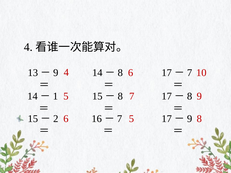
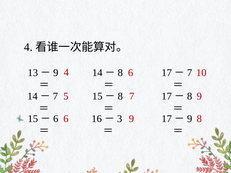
1: 1 -> 7 (55, 96)
2: 2 -> 6 (56, 119)
7: 7 -> 3 (120, 119)
6 5: 5 -> 9 (131, 119)
